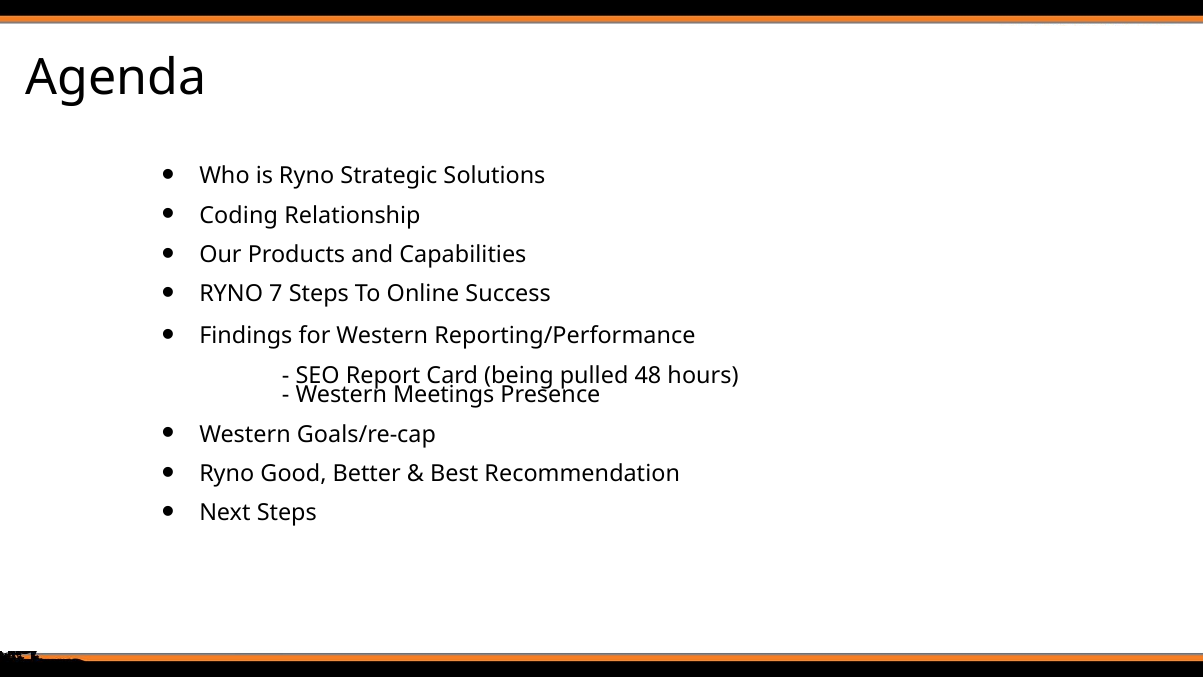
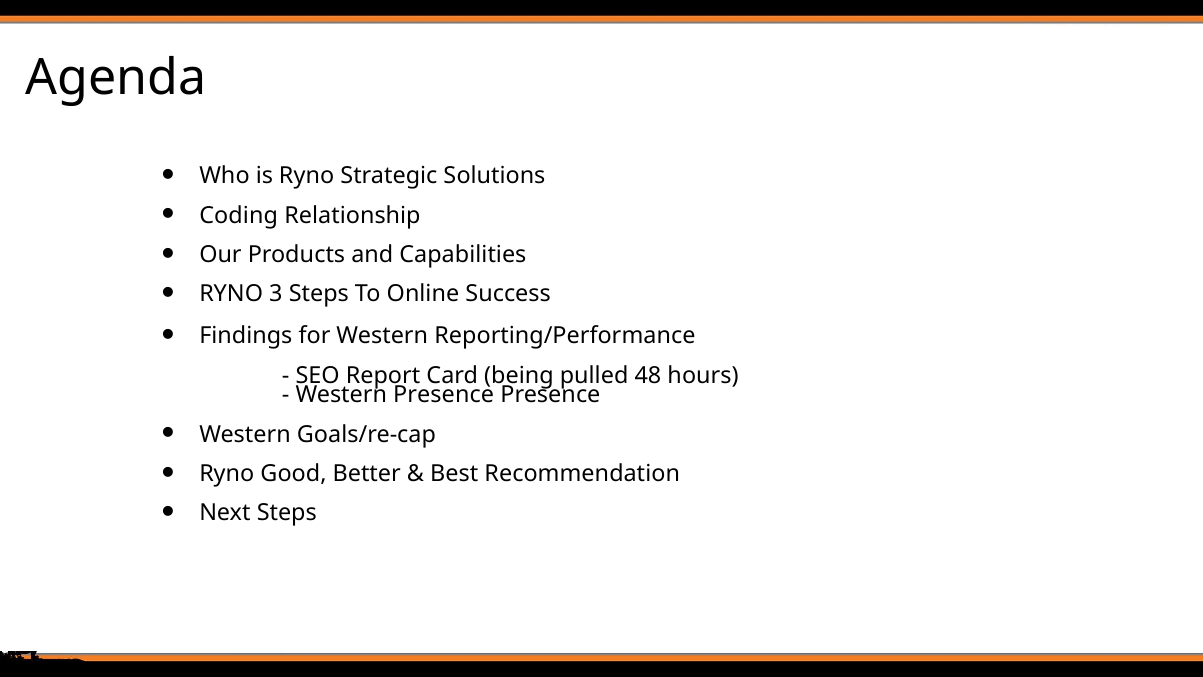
7: 7 -> 3 (276, 294)
Western Meetings: Meetings -> Presence (444, 395)
